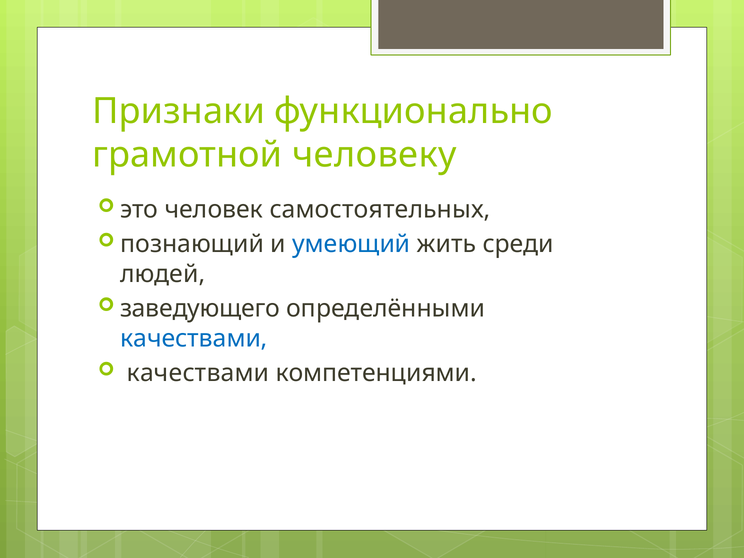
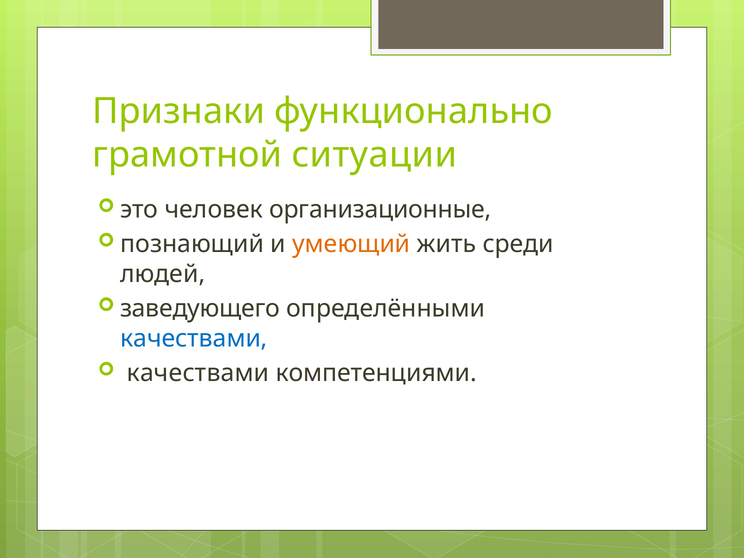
человеку: человеку -> ситуации (374, 155)
самостоятельных: самостоятельных -> организационные (380, 209)
умеющий colour: blue -> orange (351, 244)
